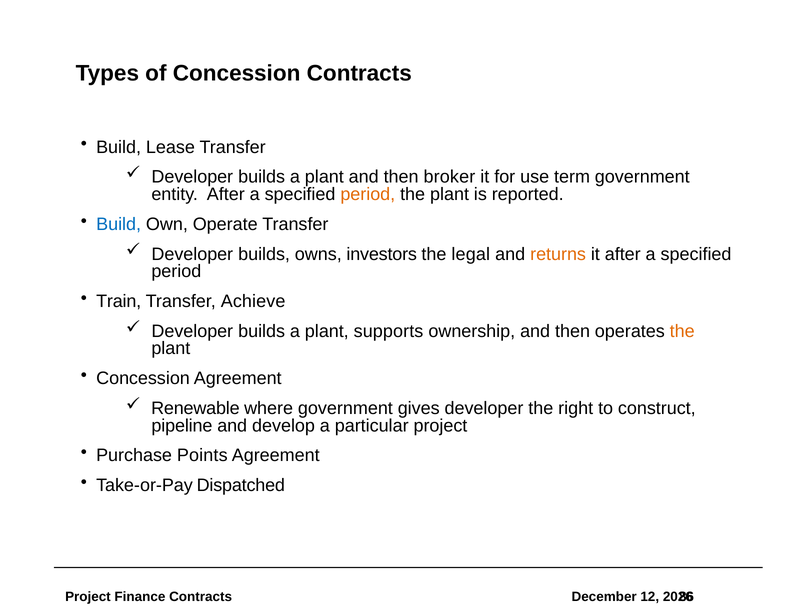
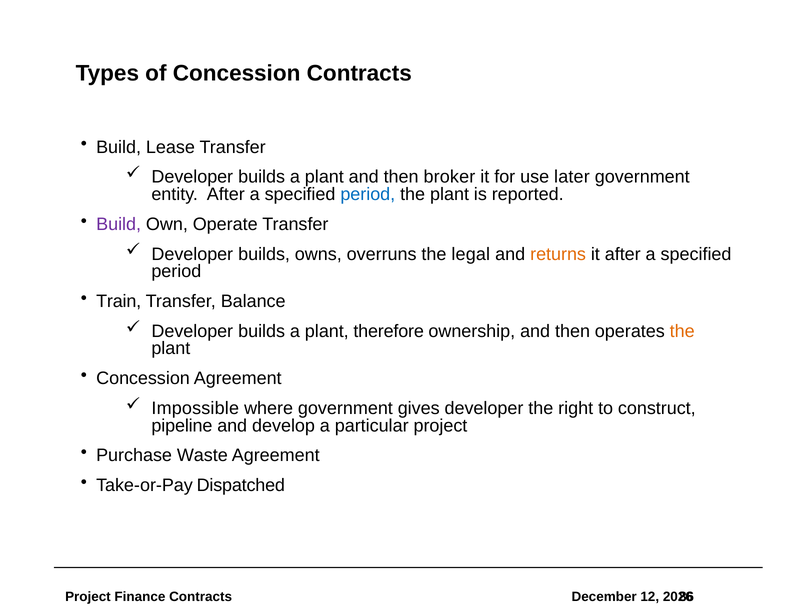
term: term -> later (572, 177)
period colour: orange -> blue (368, 194)
Build colour: blue -> purple (119, 224)
investors: investors -> overruns (382, 254)
Achieve: Achieve -> Balance (253, 301)
supports: supports -> therefore (389, 331)
Renewable: Renewable -> Impossible (195, 408)
Points: Points -> Waste (202, 455)
